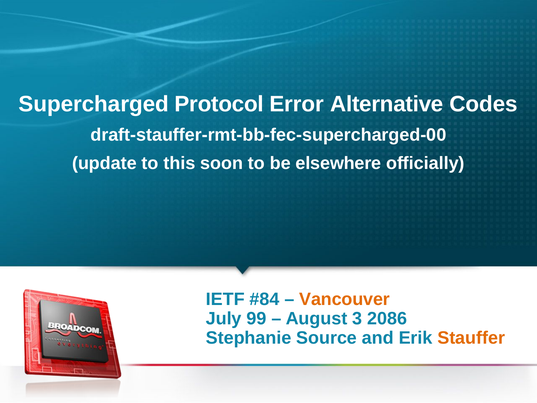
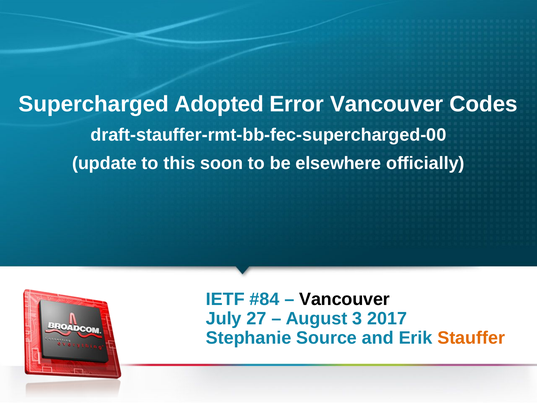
Protocol: Protocol -> Adopted (219, 104)
Error Alternative: Alternative -> Vancouver (387, 104)
Vancouver colour: orange -> black (345, 299)
99: 99 -> 27 (257, 319)
2086: 2086 -> 2017 (387, 319)
